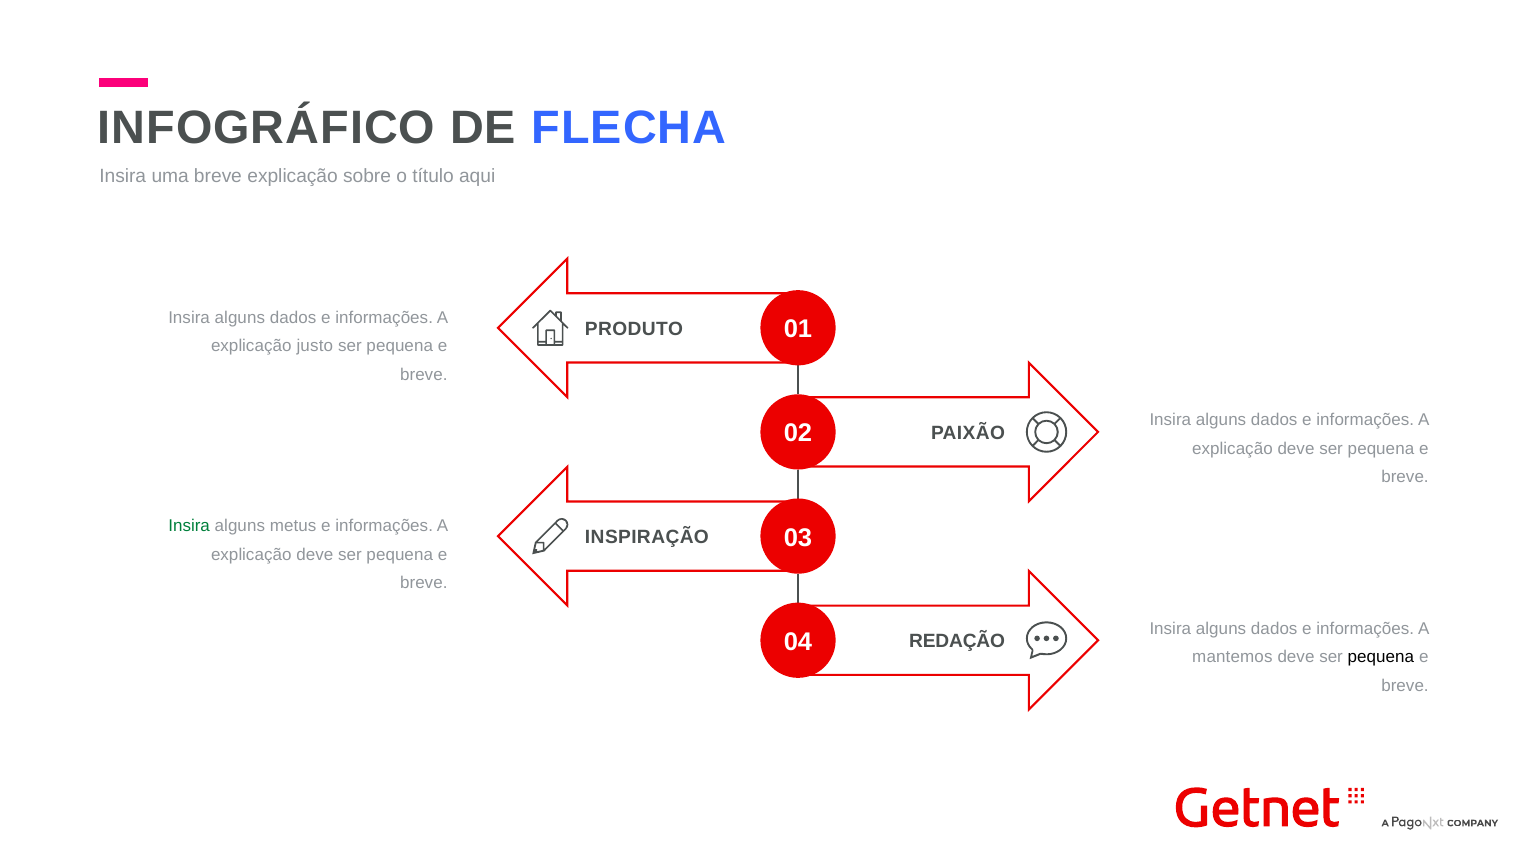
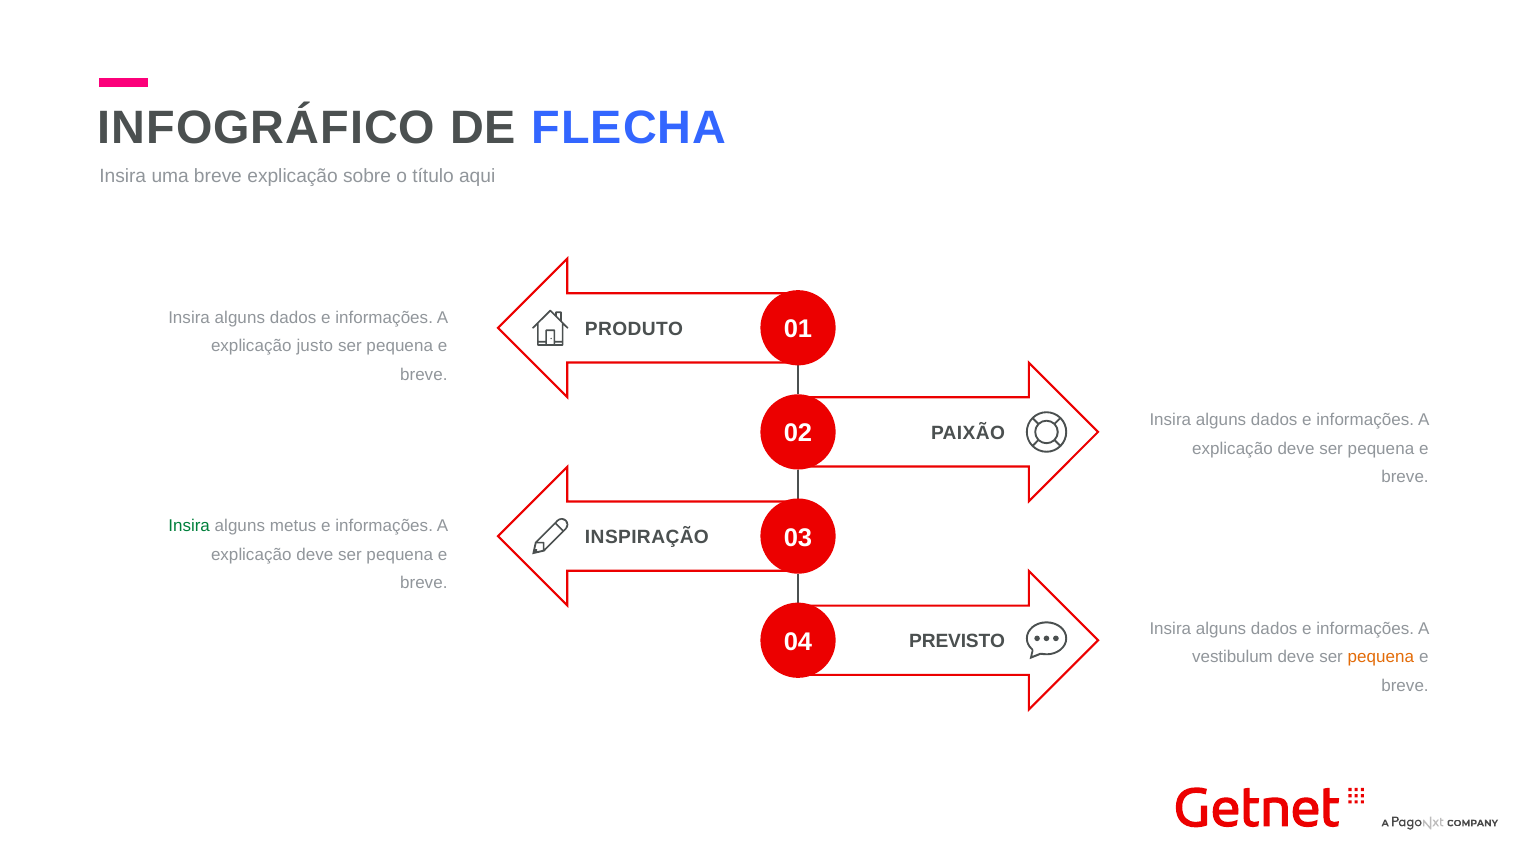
REDAÇÃO: REDAÇÃO -> PREVISTO (957, 641)
mantemos: mantemos -> vestibulum (1232, 657)
pequena colour: black -> orange (1381, 657)
